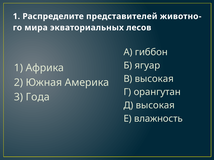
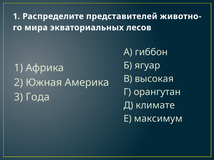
Д высокая: высокая -> климате (155, 106)
влажность: влажность -> максимум (158, 119)
